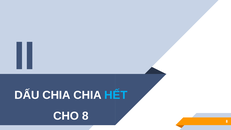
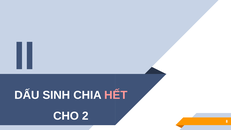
DẤU CHIA: CHIA -> SINH (56, 95)
HẾT colour: light blue -> pink (116, 95)
CHO 8: 8 -> 2 (85, 116)
